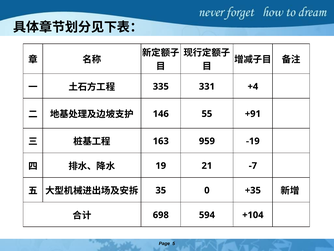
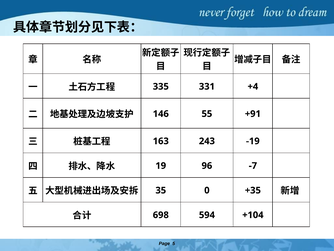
959: 959 -> 243 (207, 141)
21: 21 -> 96 (207, 165)
